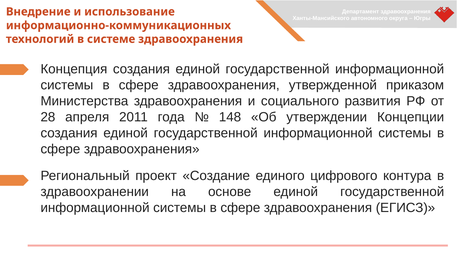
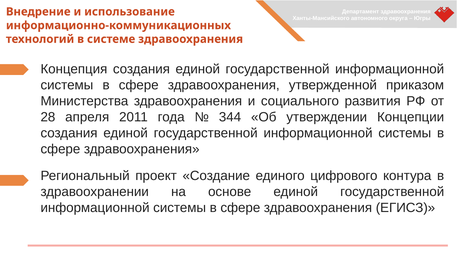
148: 148 -> 344 (230, 117)
